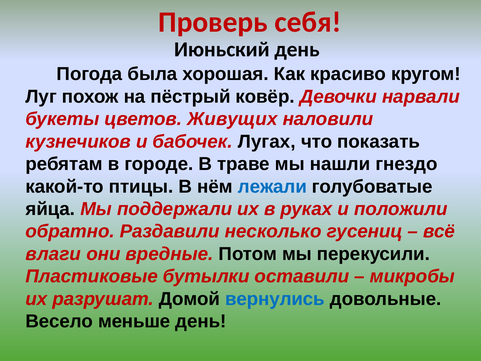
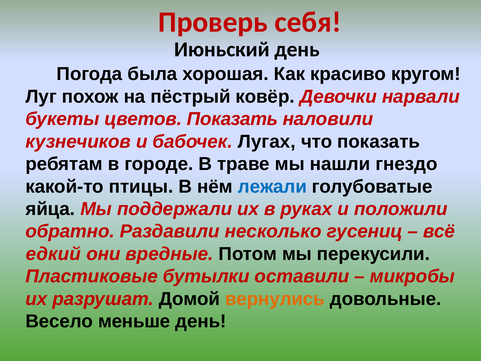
цветов Живущих: Живущих -> Показать (232, 119)
влаги: влаги -> едкий (53, 254)
вернулись colour: blue -> orange (275, 299)
